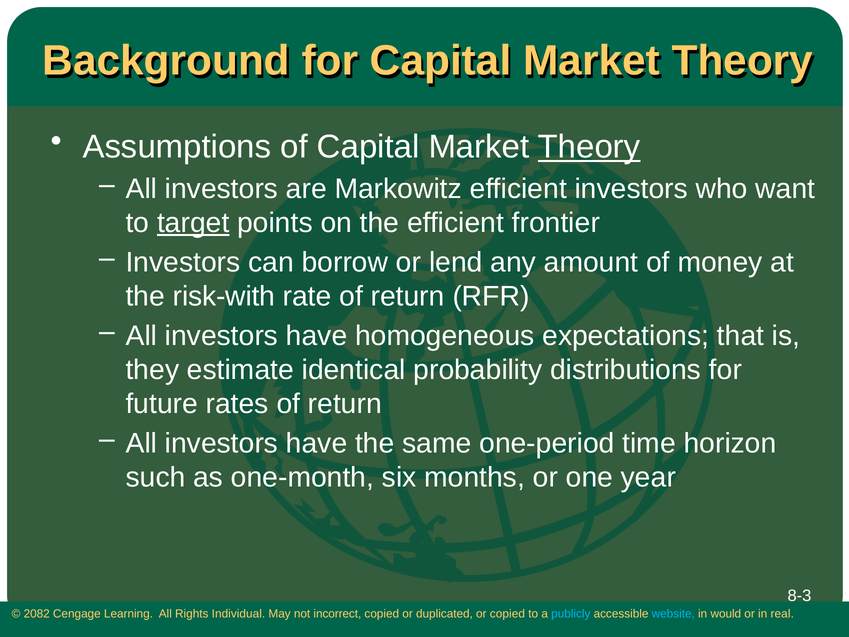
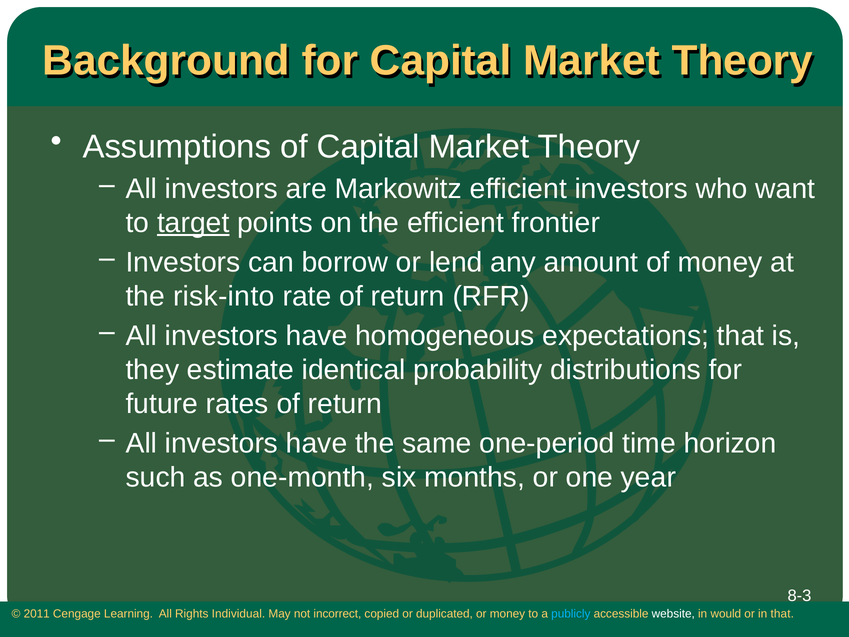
Theory underline: present -> none (589, 147)
risk-with: risk-with -> risk-into (224, 296)
2082: 2082 -> 2011 (37, 614)
or copied: copied -> money (507, 614)
website colour: light blue -> white (673, 614)
in real: real -> that (782, 614)
